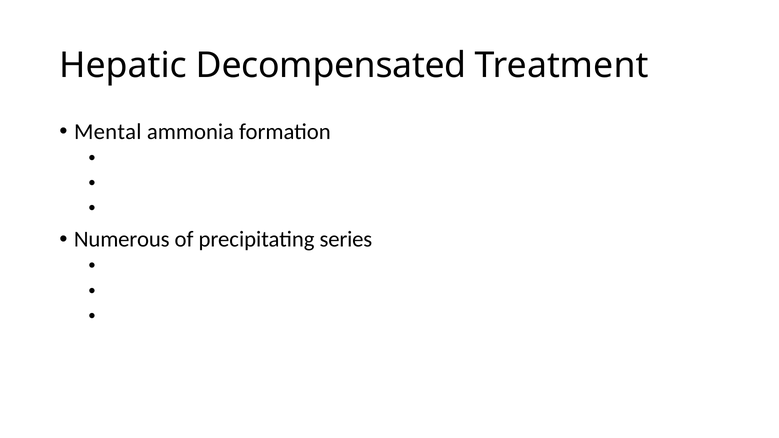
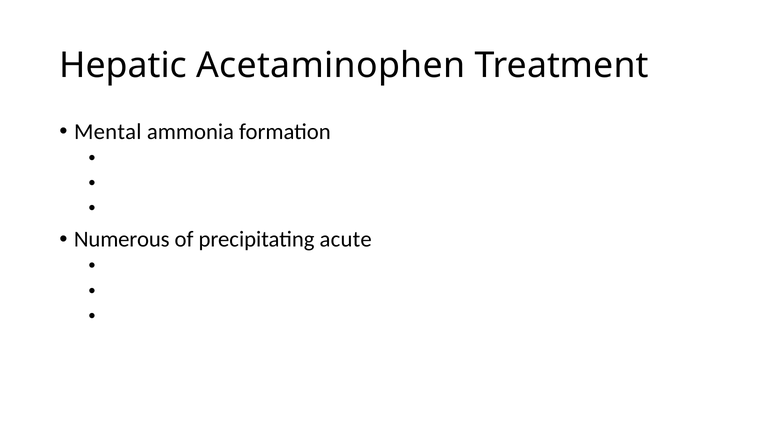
Decompensated: Decompensated -> Acetaminophen (331, 65)
series: series -> acute (346, 240)
